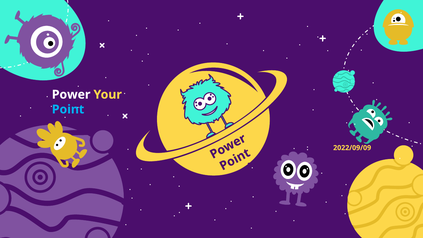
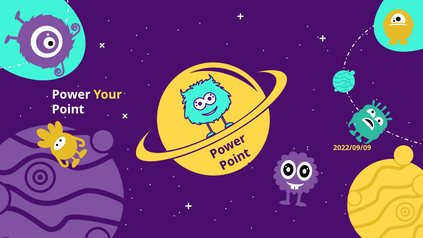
Point colour: light blue -> white (68, 109)
